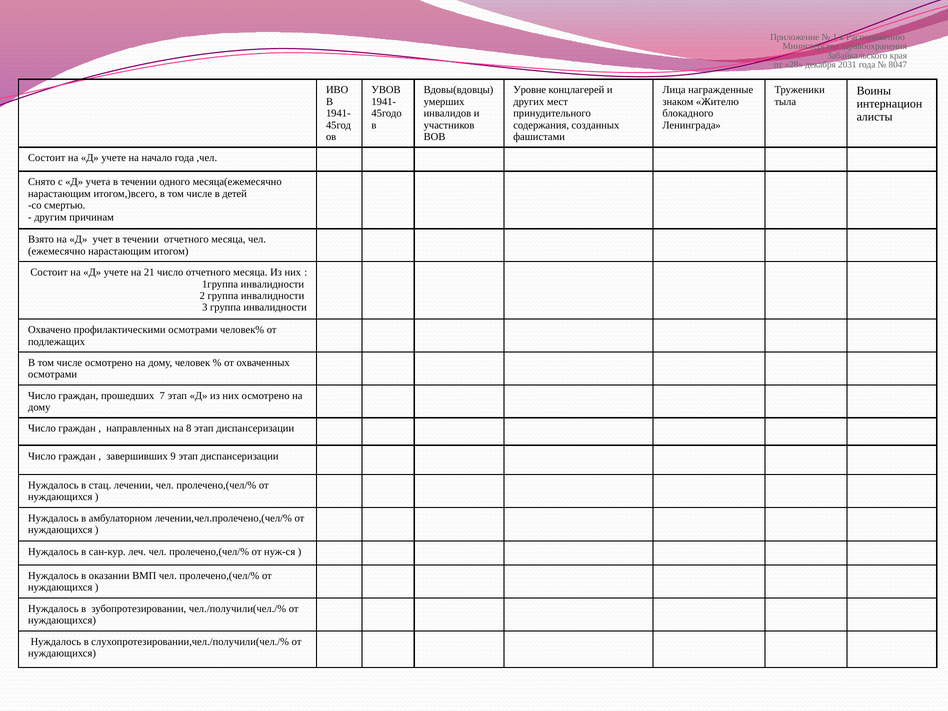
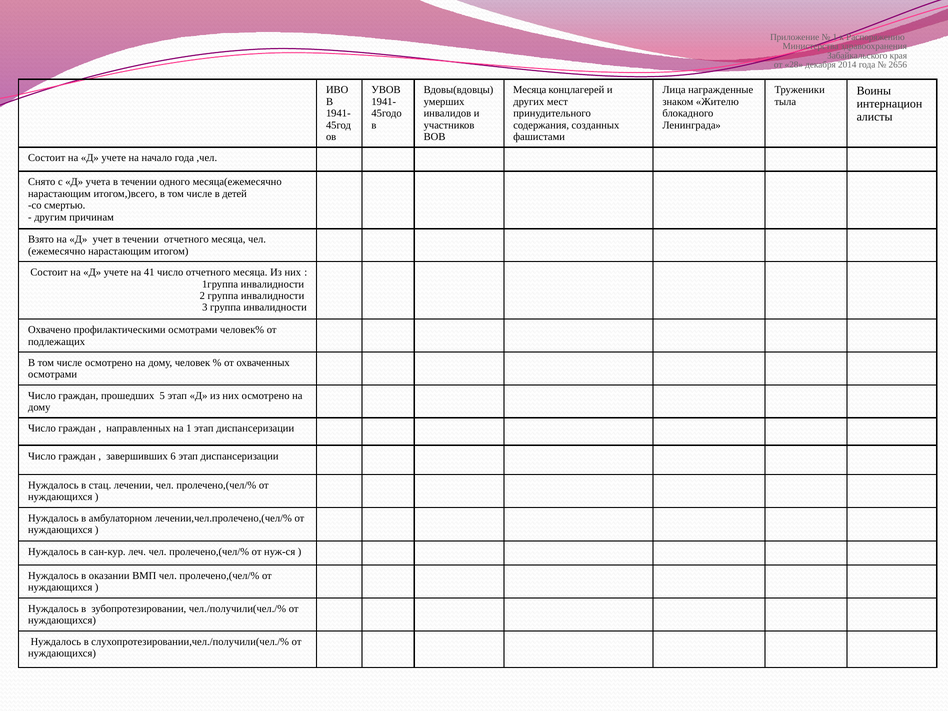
2031: 2031 -> 2014 (847, 65)
8047: 8047 -> 2656 (898, 65)
Уровне: Уровне -> Месяца (530, 90)
21: 21 -> 41 (149, 272)
7: 7 -> 5 (162, 396)
на 8: 8 -> 1 (189, 429)
9: 9 -> 6 (173, 456)
